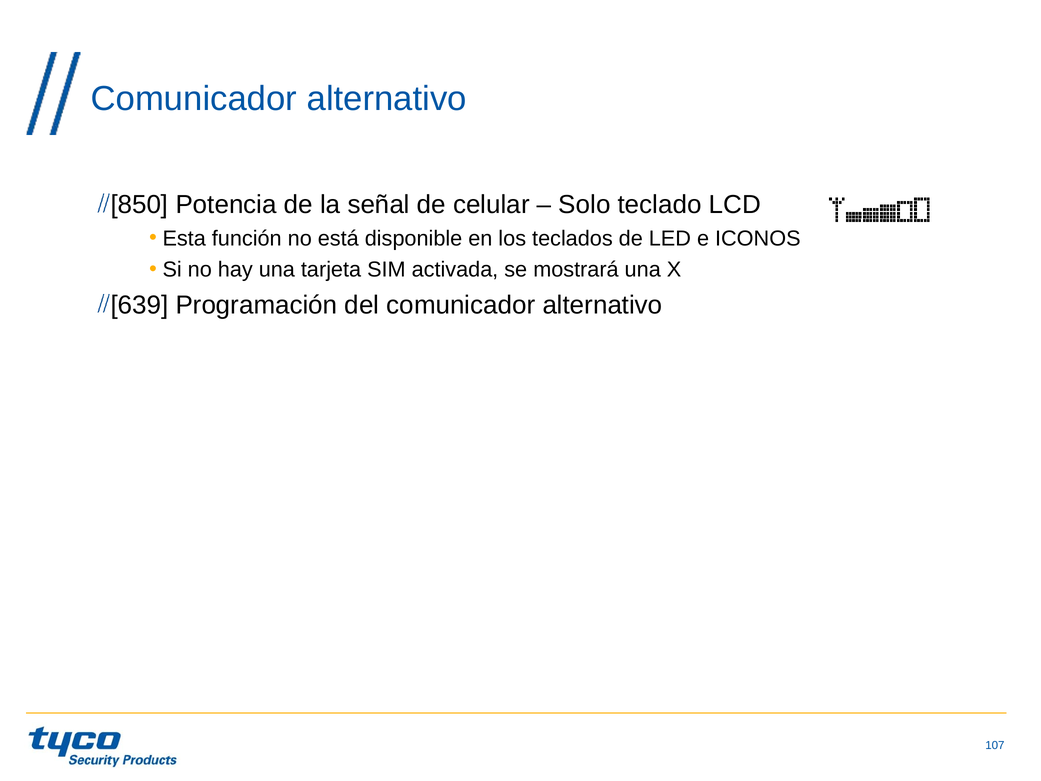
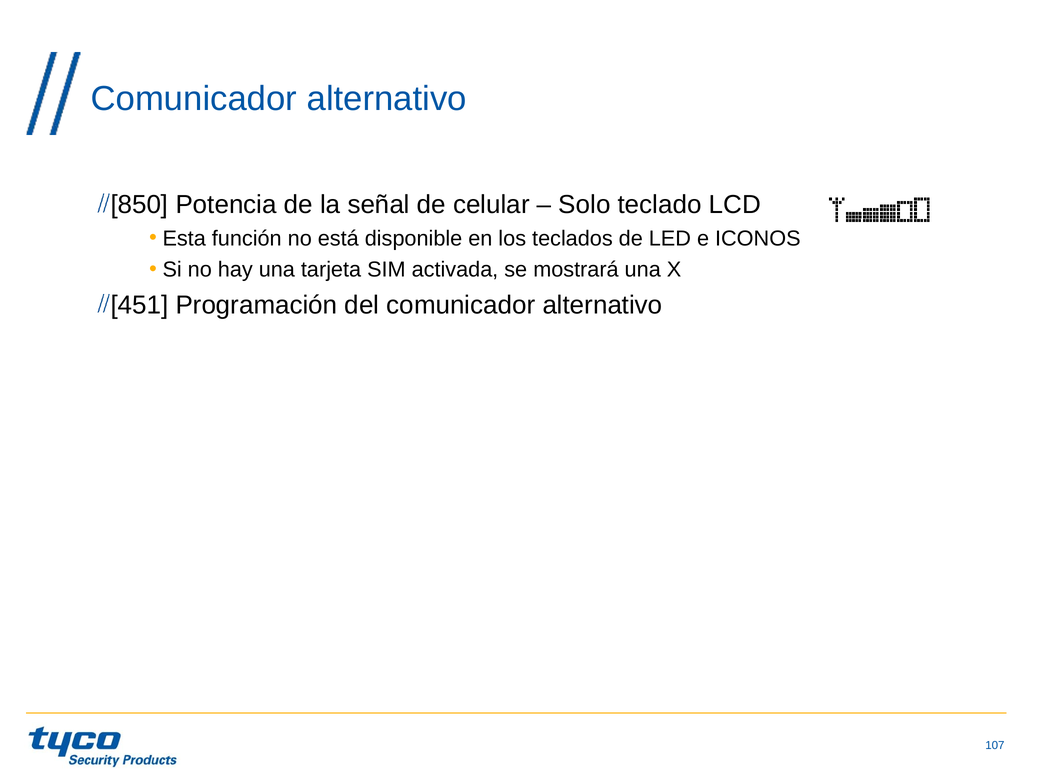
639: 639 -> 451 (139, 305)
